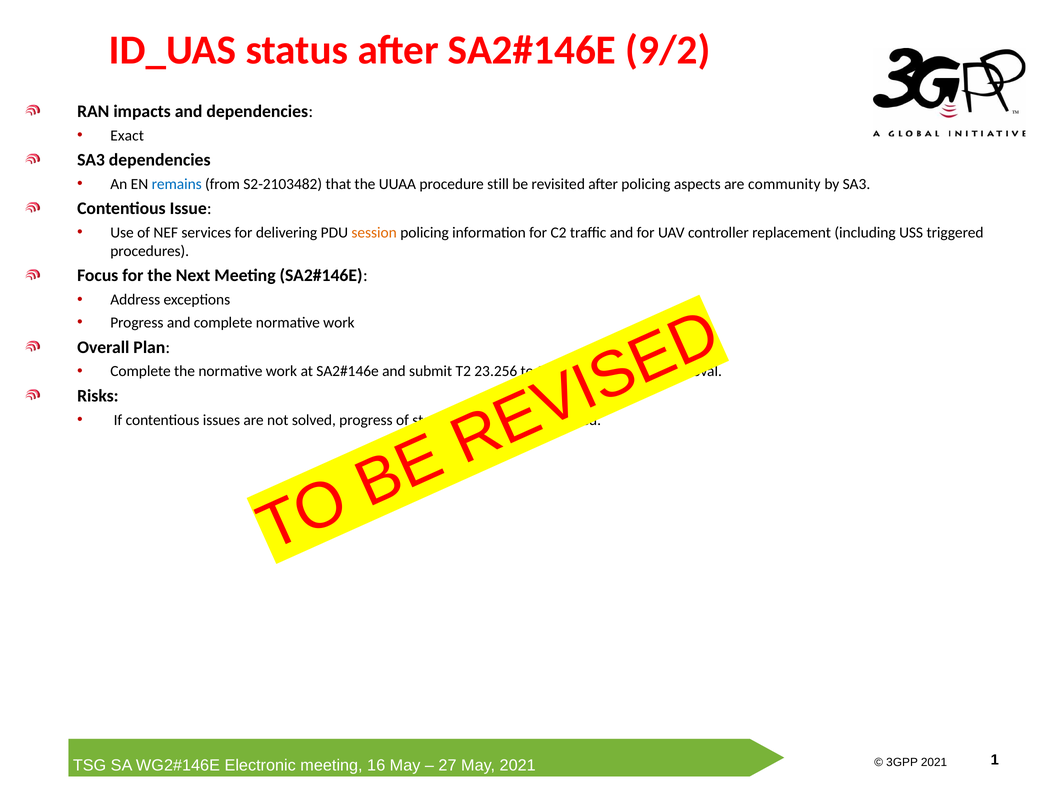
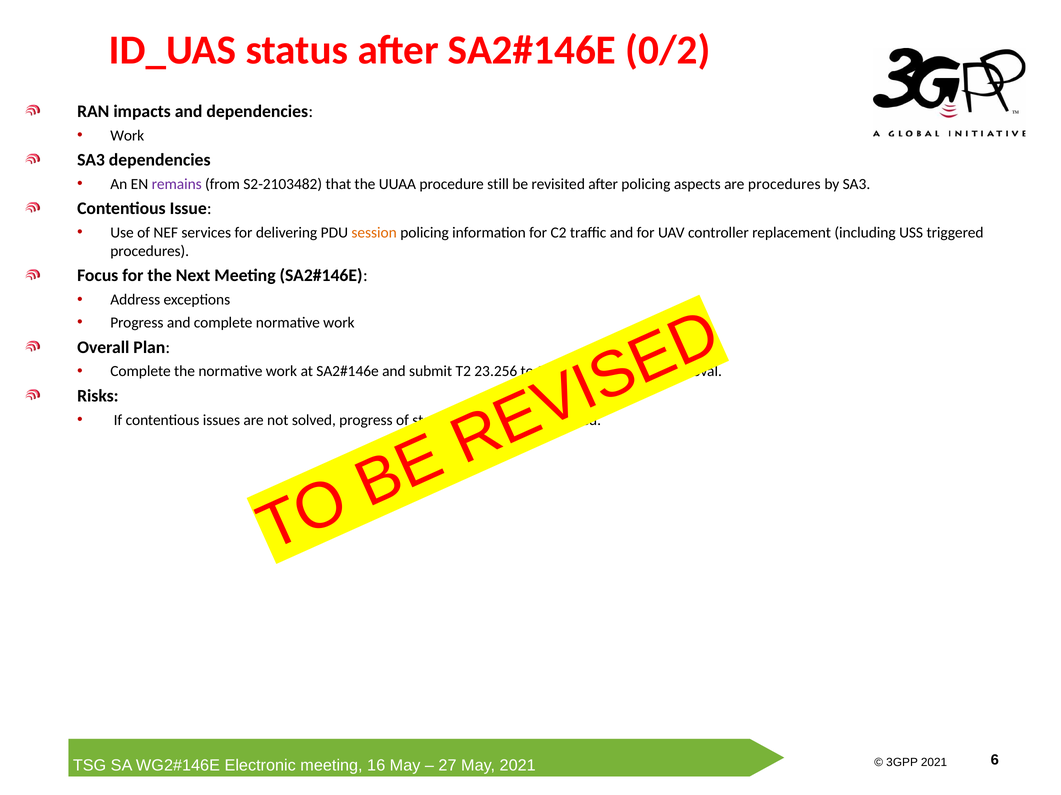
9/2: 9/2 -> 0/2 (668, 50)
Exact: Exact -> Work (127, 136)
remains colour: blue -> purple (177, 184)
are community: community -> procedures (784, 184)
1: 1 -> 6 (995, 761)
